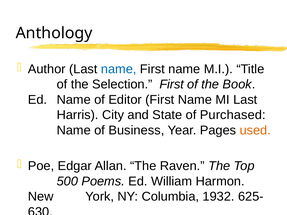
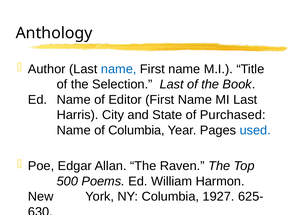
Selection First: First -> Last (172, 84)
of Business: Business -> Columbia (137, 130)
used colour: orange -> blue (255, 130)
1932: 1932 -> 1927 (219, 197)
